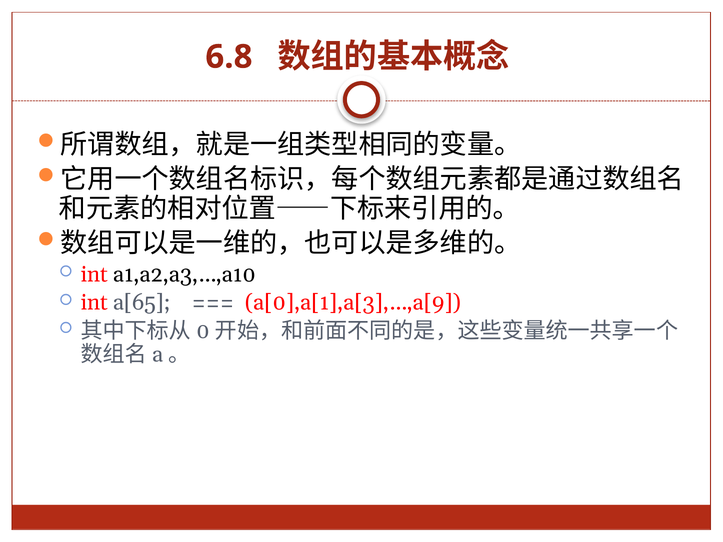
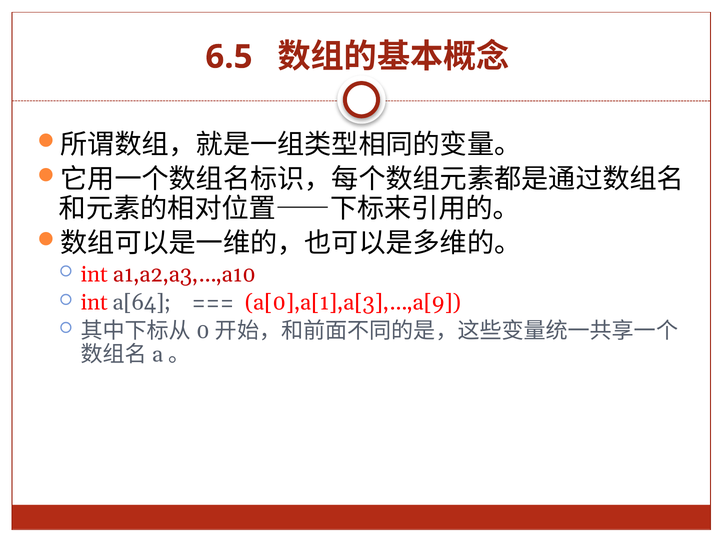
6.8: 6.8 -> 6.5 (229, 57)
a1,a2,a3,…,a10 colour: black -> red (184, 274)
a[65: a[65 -> a[64 (142, 303)
